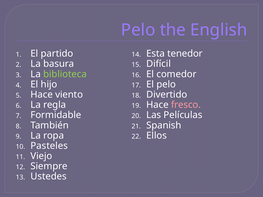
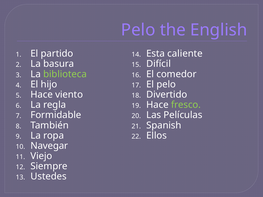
tenedor: tenedor -> caliente (185, 54)
fresco colour: pink -> light green (186, 105)
Pasteles: Pasteles -> Navegar (49, 146)
